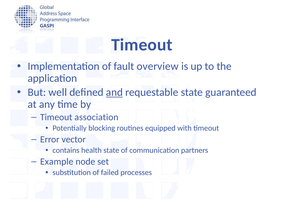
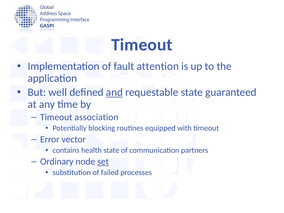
overview: overview -> attention (158, 66)
Example: Example -> Ordinary (57, 162)
set underline: none -> present (103, 162)
